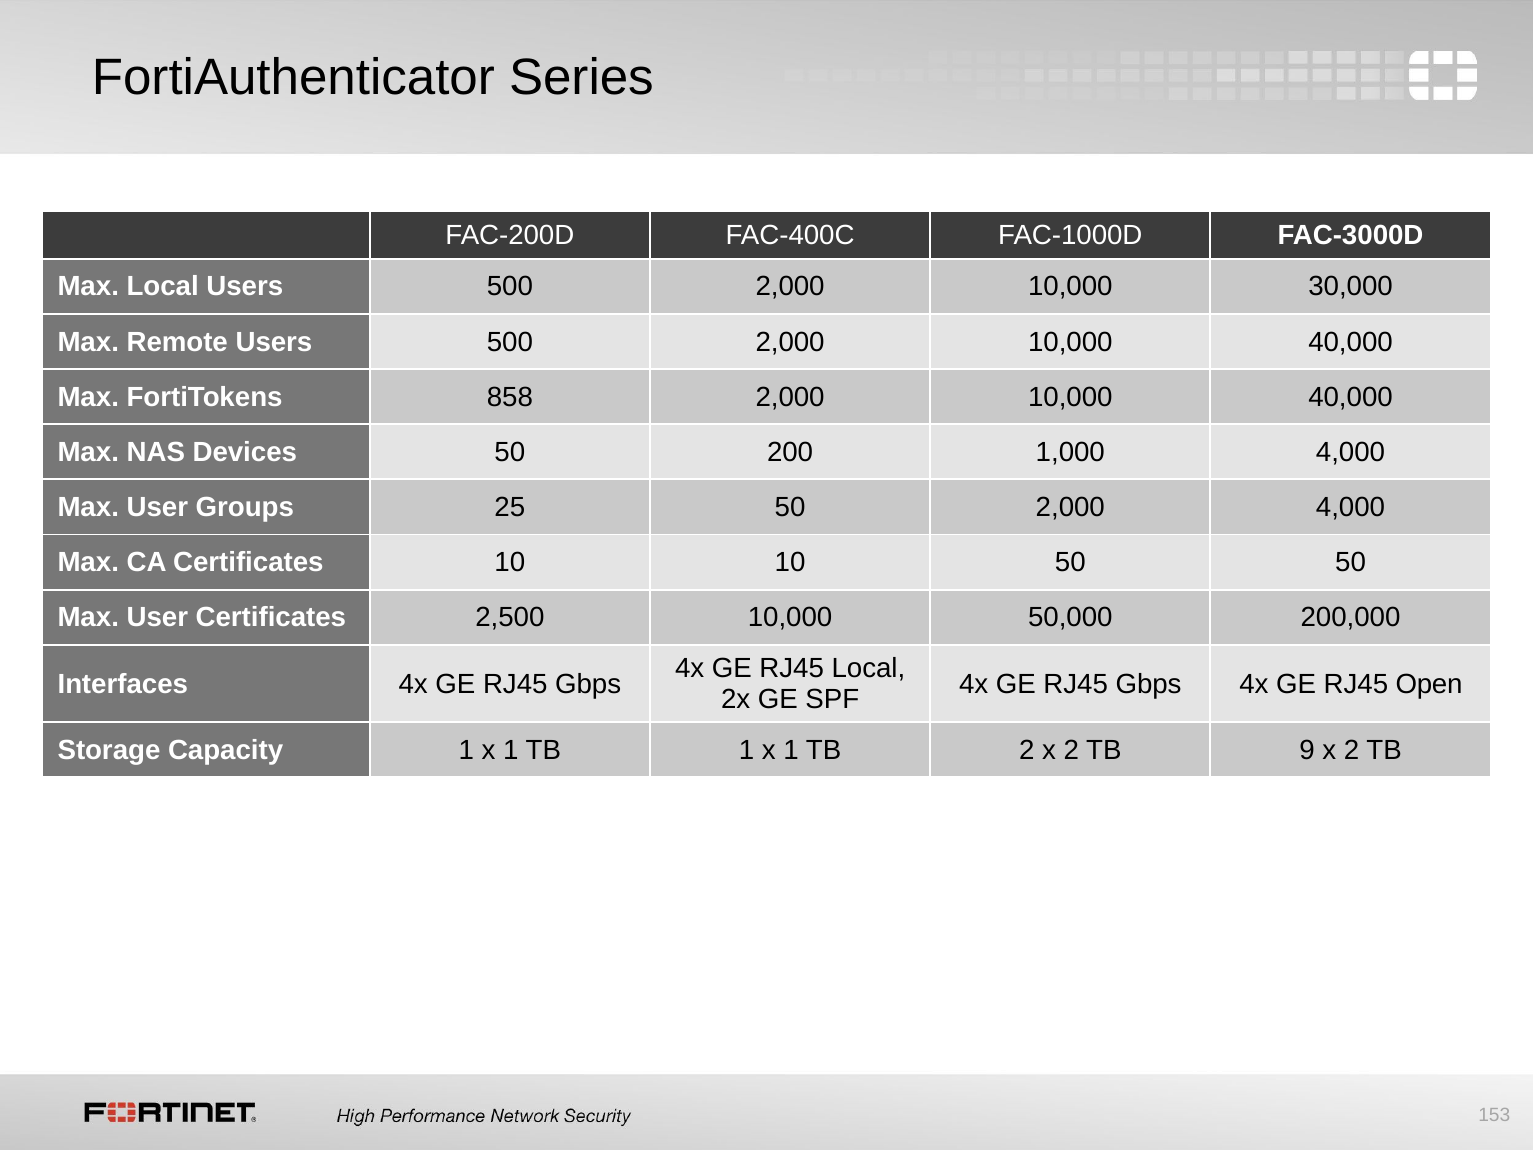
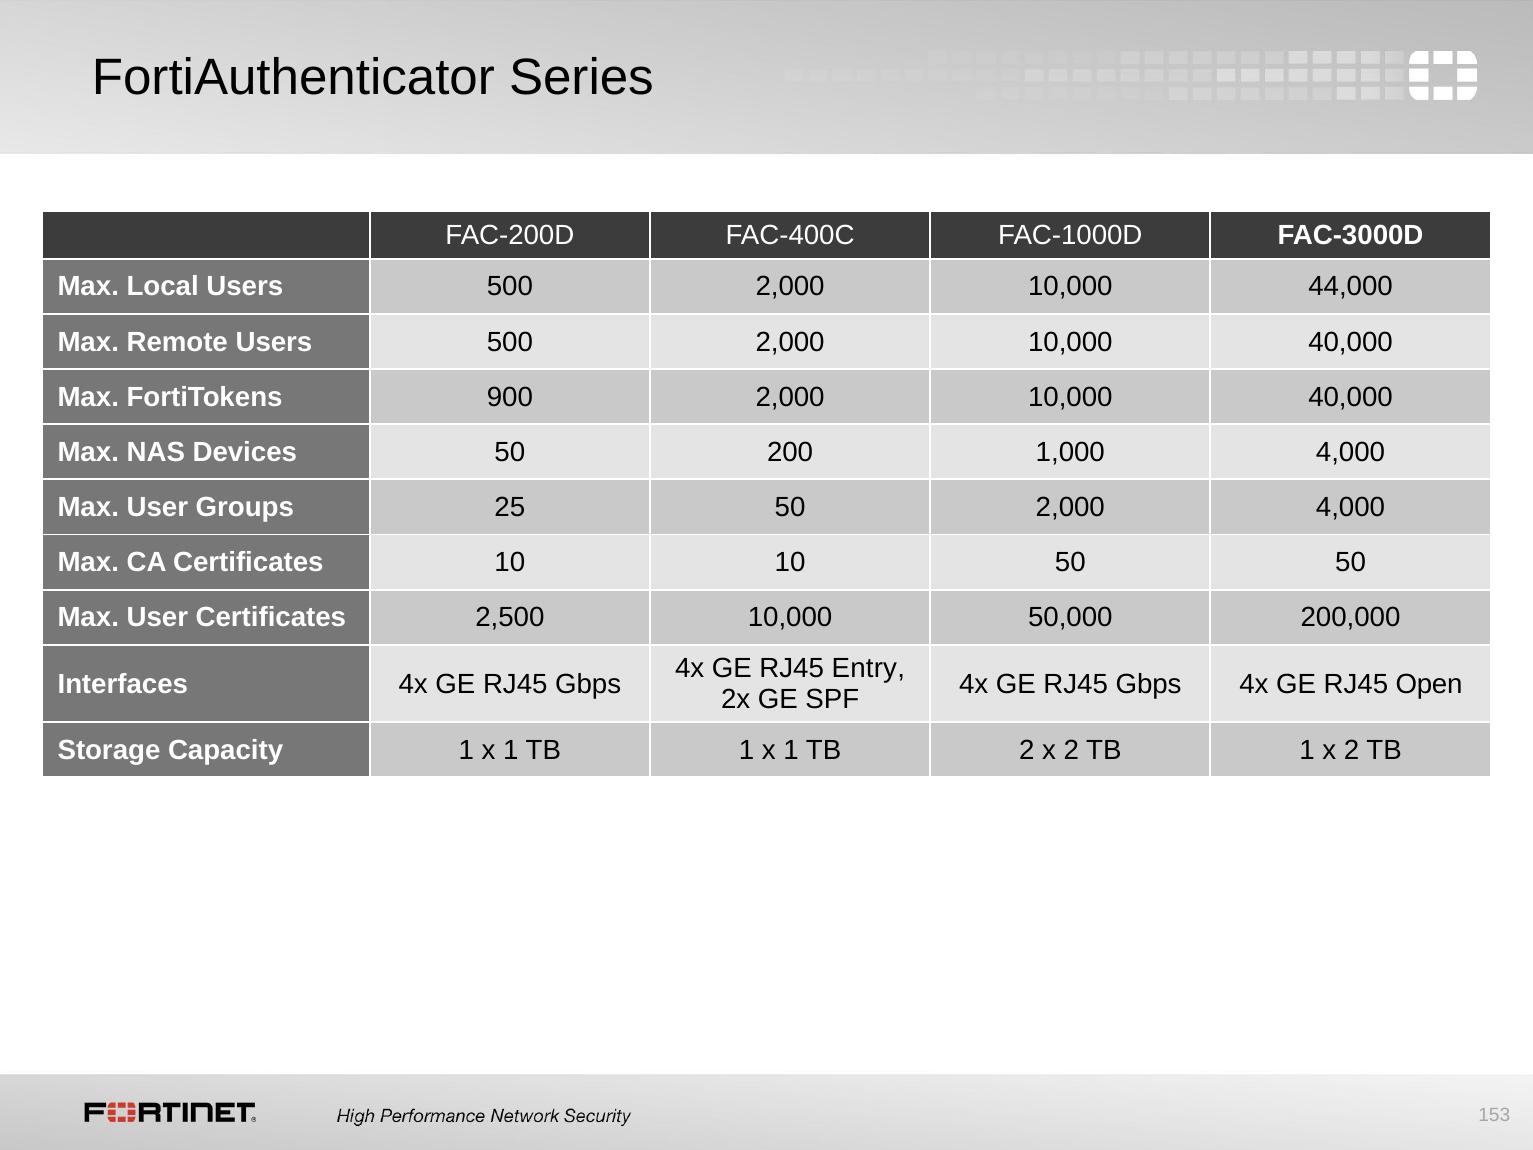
30,000: 30,000 -> 44,000 (1351, 287)
858: 858 -> 900 (510, 397)
RJ45 Local: Local -> Entry (868, 668)
2 TB 9: 9 -> 1 (1307, 750)
